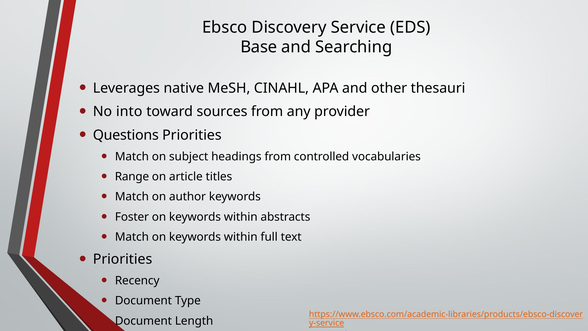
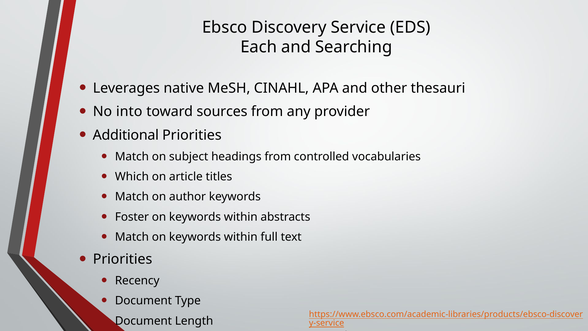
Base: Base -> Each (259, 47)
Questions: Questions -> Additional (126, 135)
Range: Range -> Which (132, 177)
